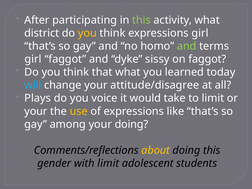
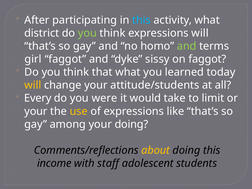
this colour: light green -> light blue (141, 20)
you colour: yellow -> light green (87, 33)
expressions girl: girl -> will (200, 33)
will colour: light blue -> yellow (33, 85)
attitude/disagree: attitude/disagree -> attitude/students (155, 85)
Plays: Plays -> Every (38, 98)
voice: voice -> were (104, 98)
gender: gender -> income (54, 163)
with limit: limit -> staff (108, 163)
